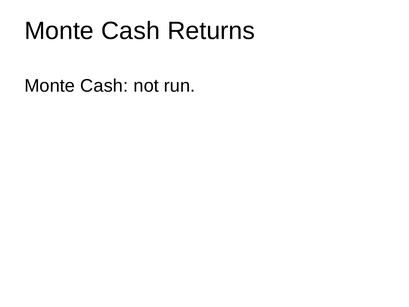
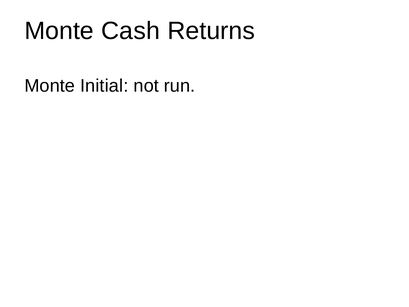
Cash: Cash -> Initial (104, 86)
